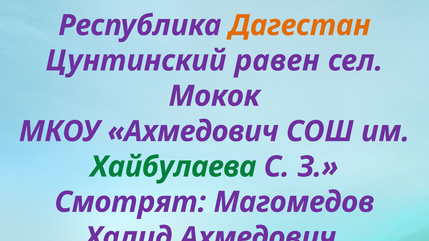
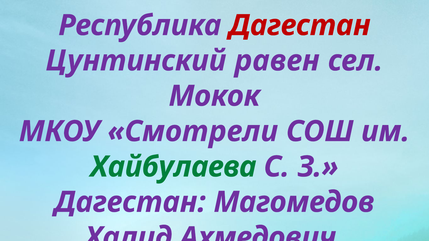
Дагестан colour: orange -> red (300, 25)
МКОУ Ахмедович: Ахмедович -> Смотрели (193, 132)
Смотрят: Смотрят -> Дагестан (130, 202)
